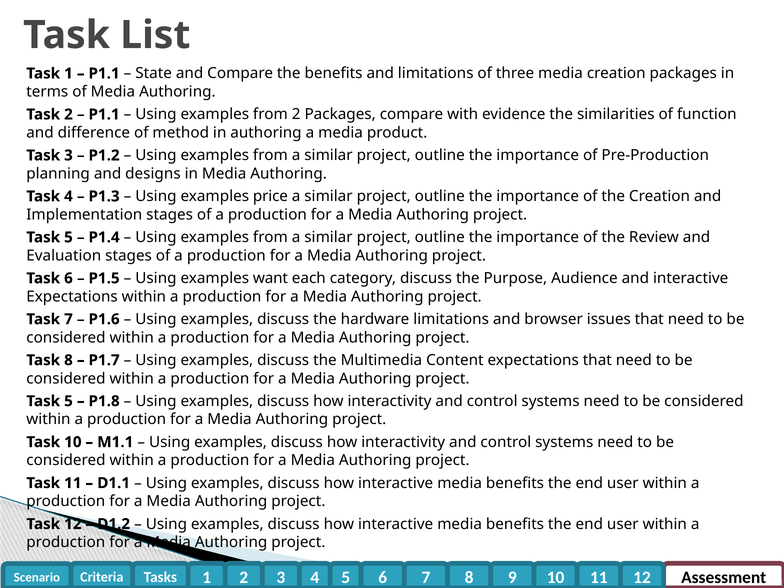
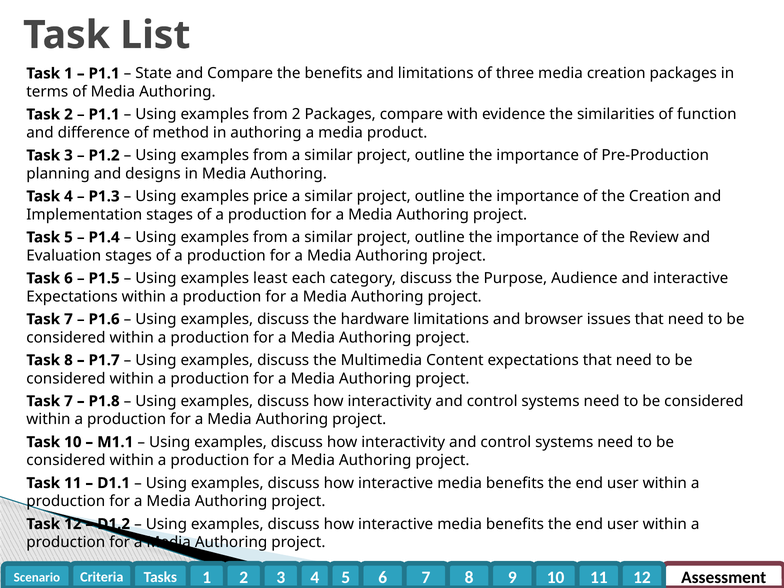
want: want -> least (270, 278)
5: 5 -> 7 (68, 401)
